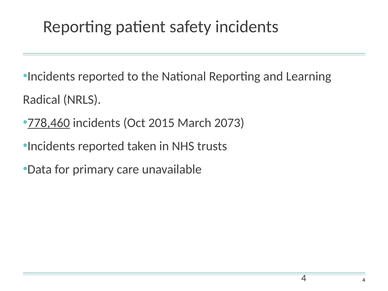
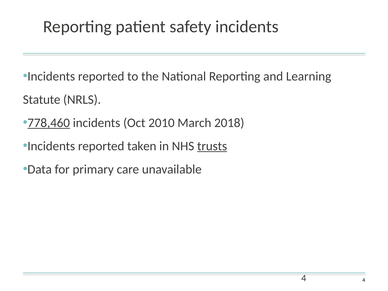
Radical: Radical -> Statute (42, 100)
2015: 2015 -> 2010 (161, 123)
2073: 2073 -> 2018 (229, 123)
trusts underline: none -> present (212, 146)
